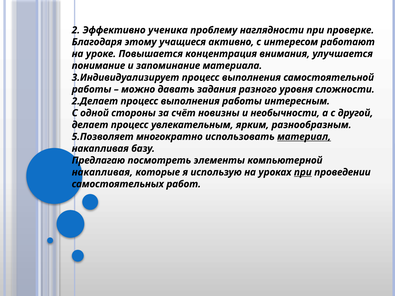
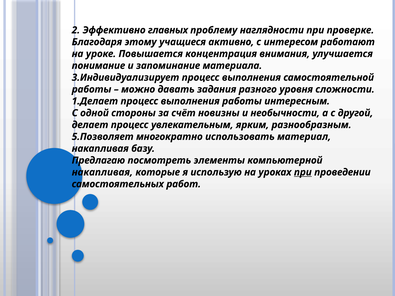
ученика: ученика -> главных (168, 30)
2.Делает: 2.Делает -> 1.Делает (95, 101)
материал underline: present -> none (304, 137)
